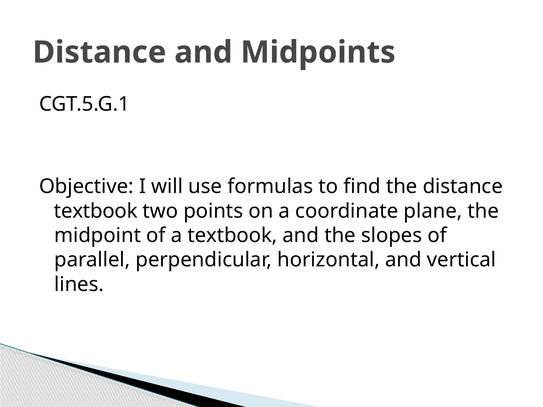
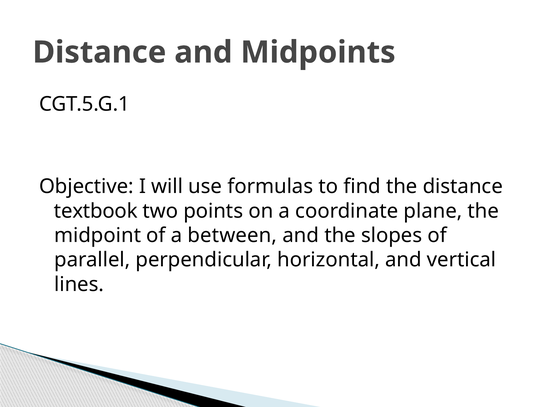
a textbook: textbook -> between (232, 236)
